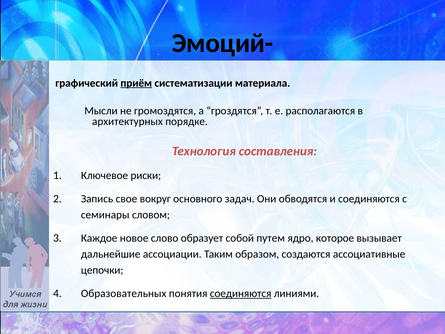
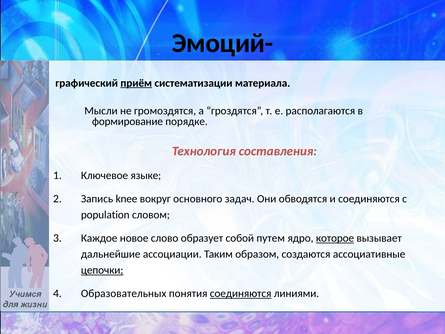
архитектурных: архитектурных -> формирование (128, 122)
риски: риски -> языке (146, 175)
свое: свое -> knee (127, 199)
семинары: семинары -> population (105, 215)
которое underline: none -> present (335, 238)
цепочки underline: none -> present (102, 270)
